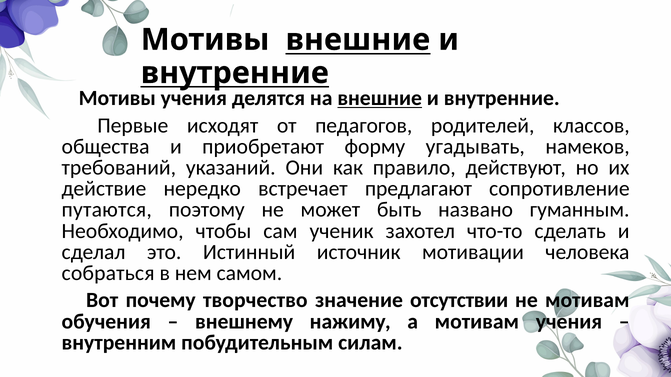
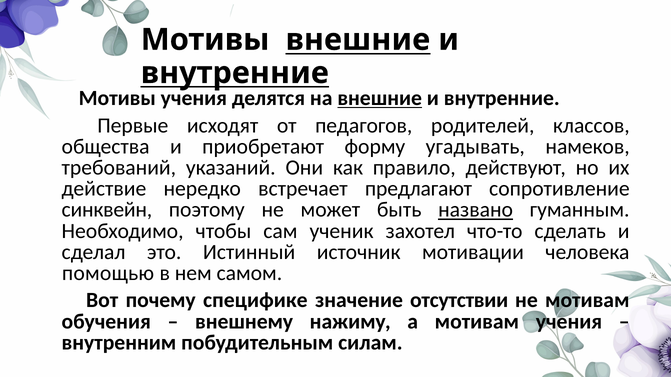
путаются: путаются -> синквейн (107, 210)
названо underline: none -> present (476, 210)
собраться: собраться -> помощью (108, 273)
творчество: творчество -> специфике (255, 301)
